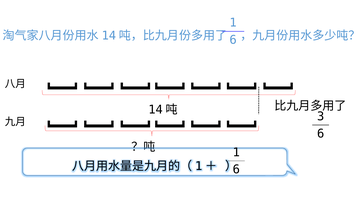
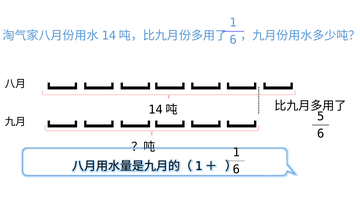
3: 3 -> 5 (321, 116)
